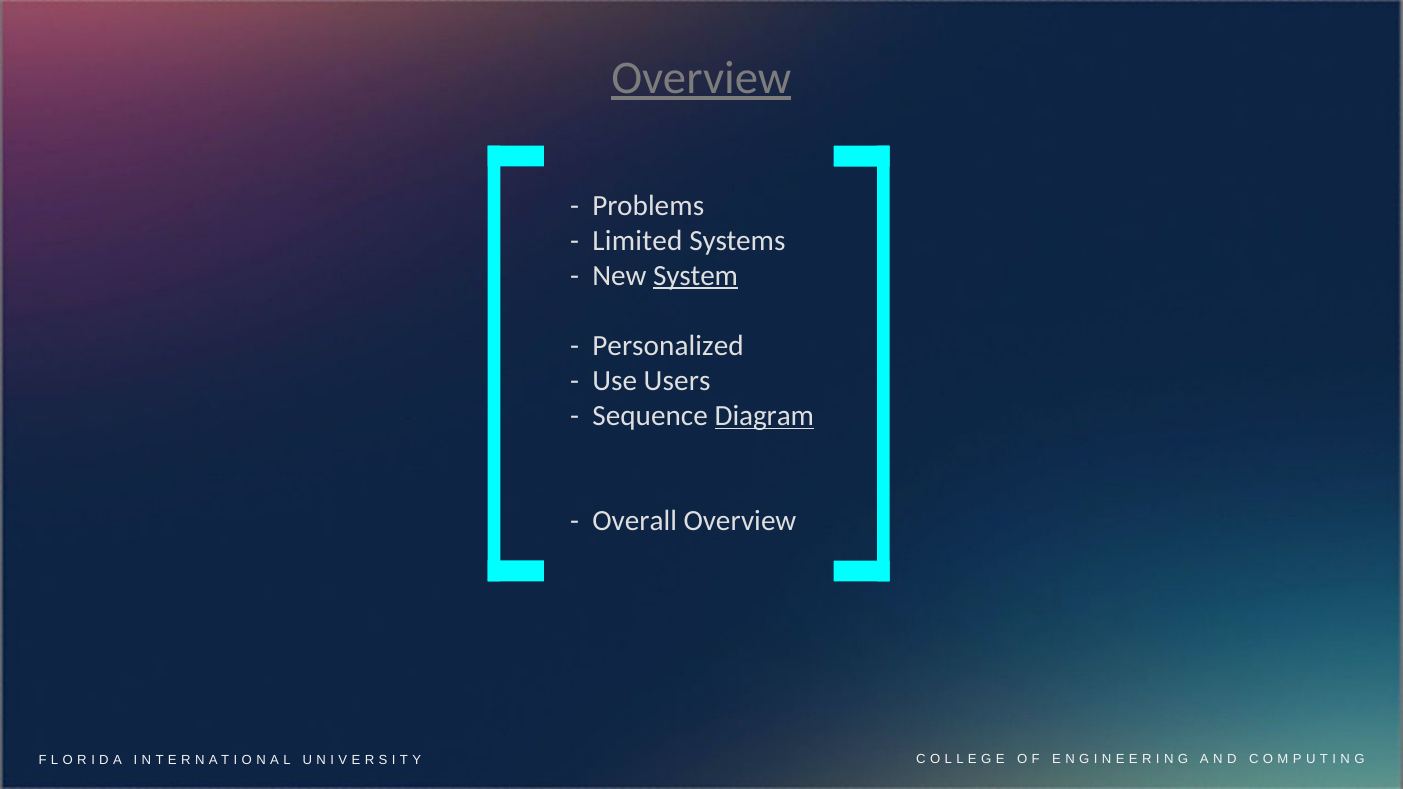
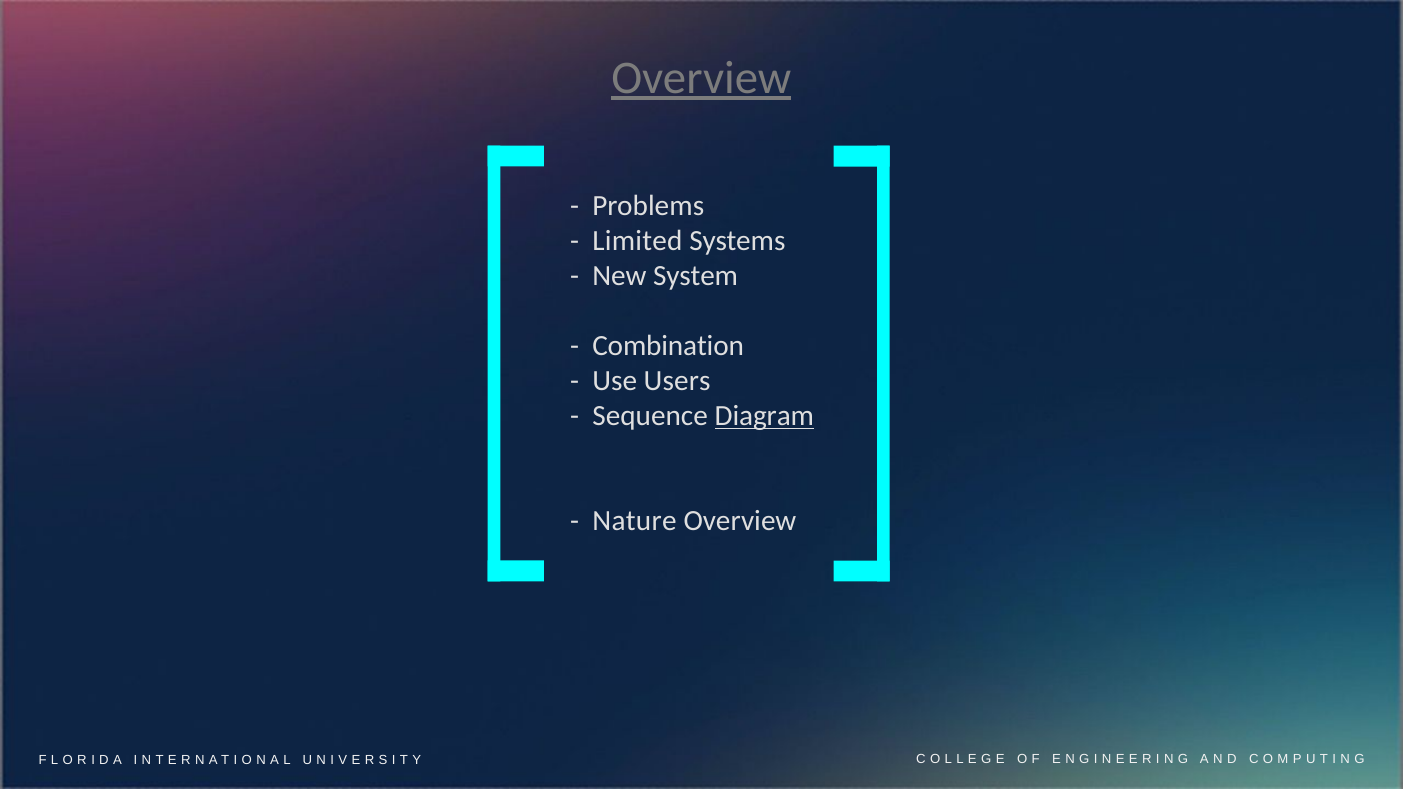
System underline: present -> none (696, 276)
Personalized: Personalized -> Combination (668, 346)
Overall: Overall -> Nature (635, 521)
